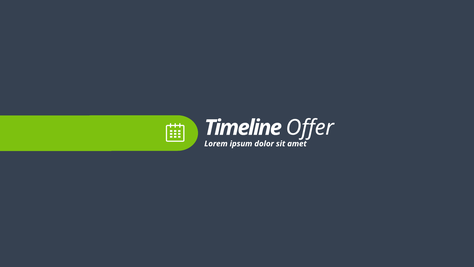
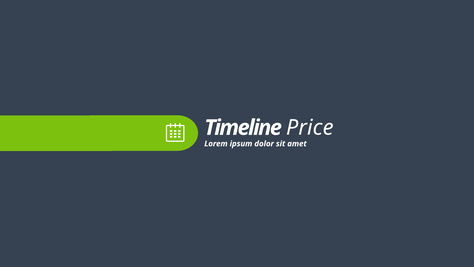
Offer: Offer -> Price (310, 127)
